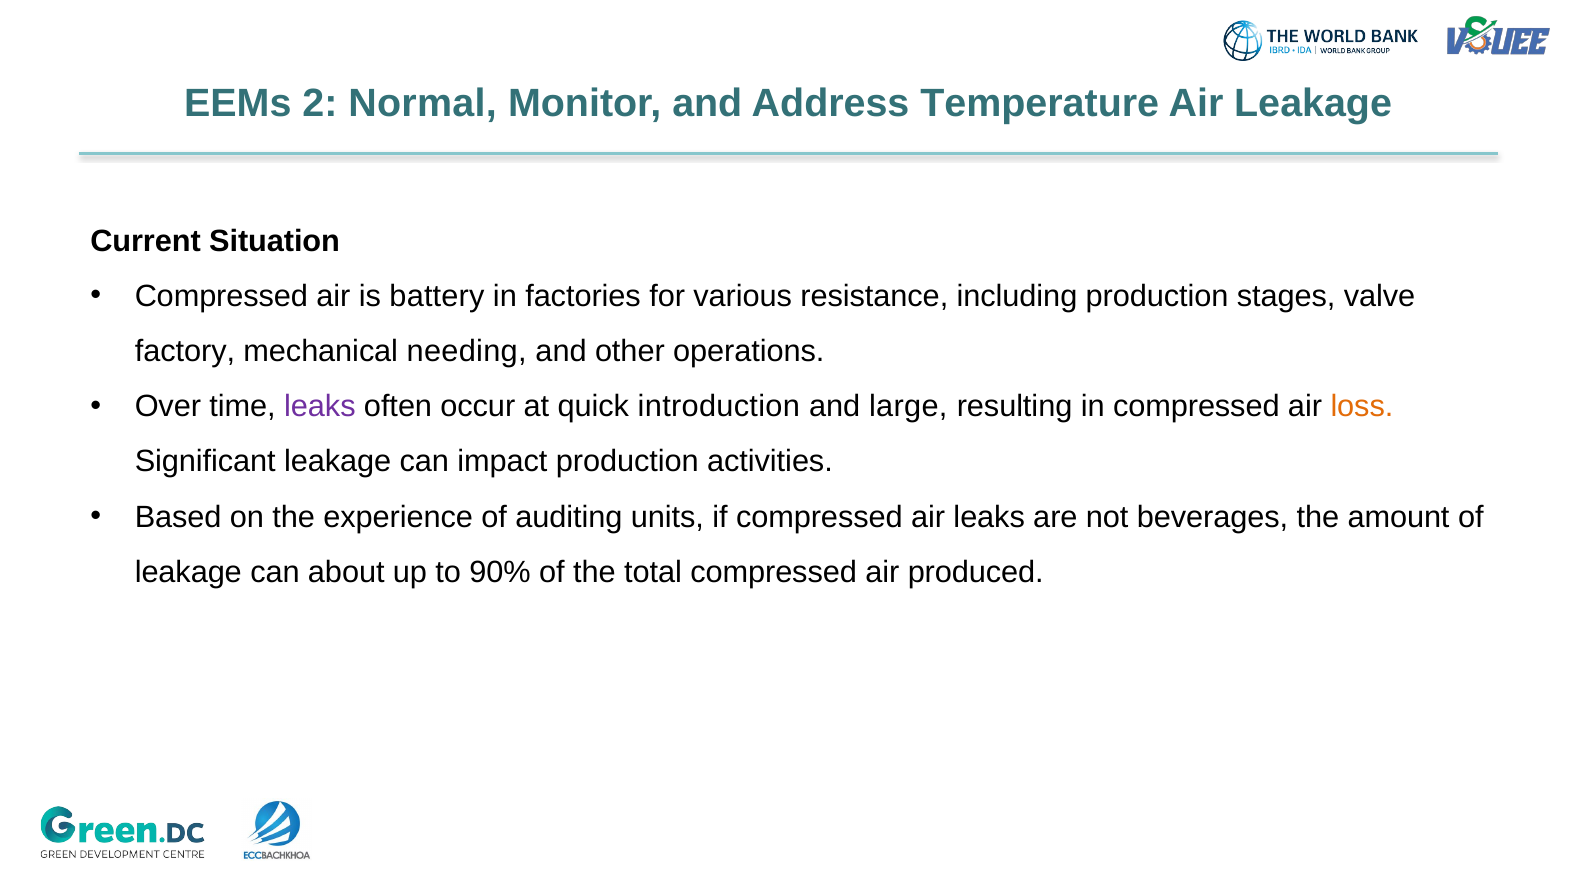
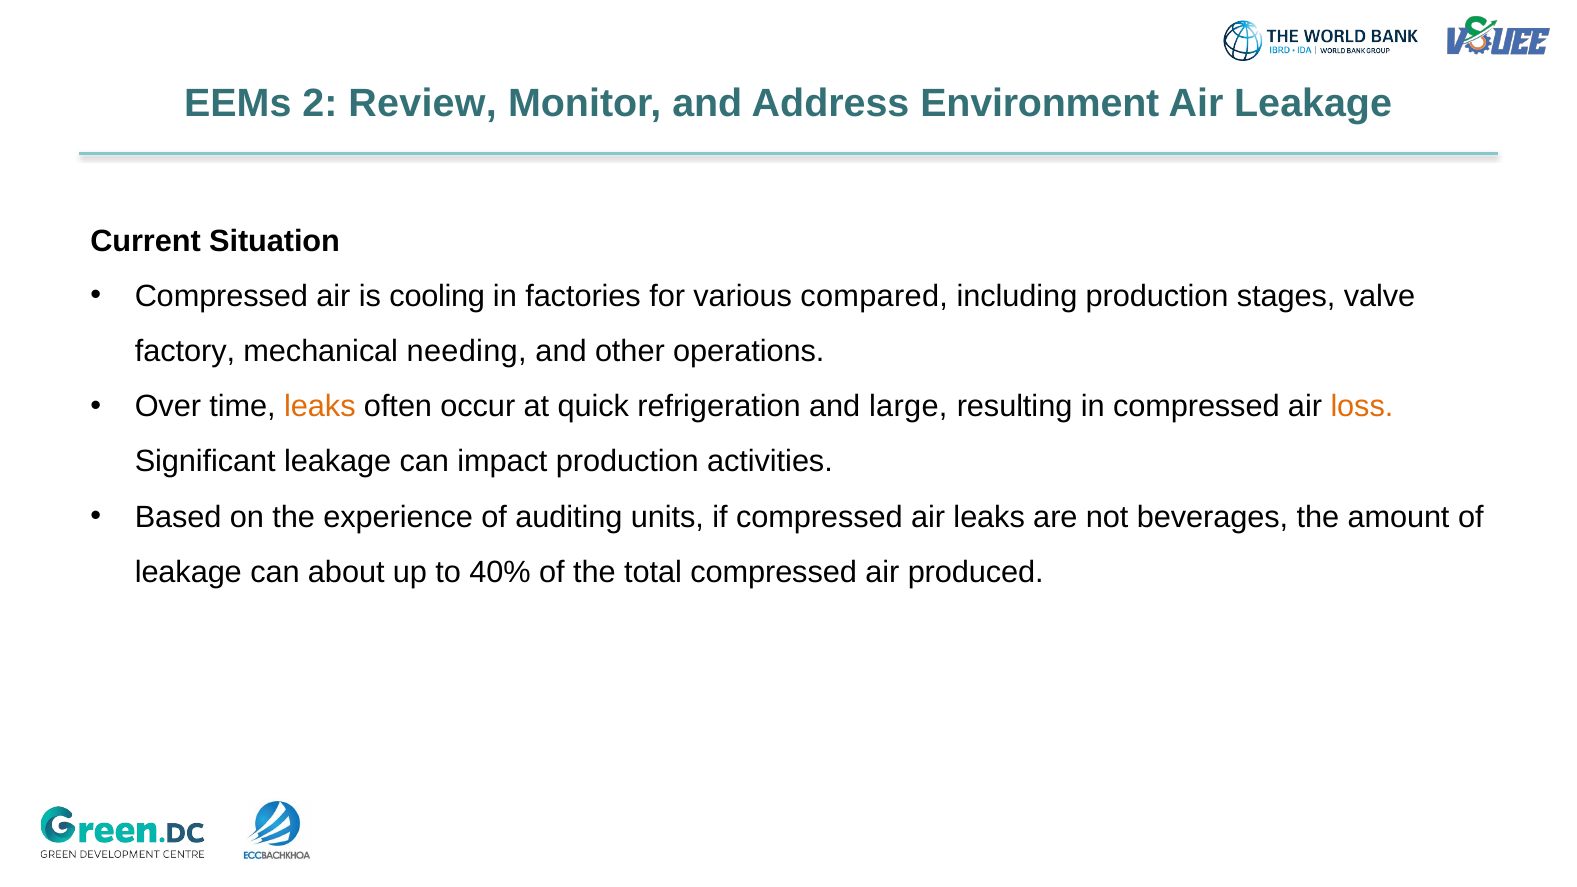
Normal: Normal -> Review (423, 104)
Temperature: Temperature -> Environment (1040, 104)
battery: battery -> cooling (437, 296)
resistance: resistance -> compared (874, 296)
leaks colour: purple -> orange (320, 407)
introduction: introduction -> refrigeration (719, 407)
90%: 90% -> 40% (500, 572)
